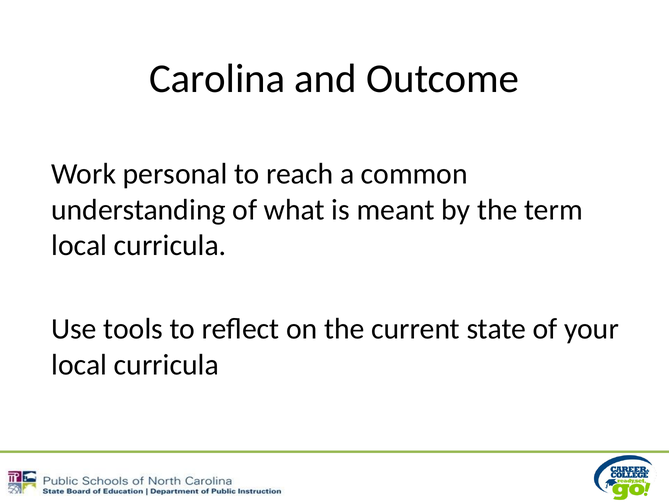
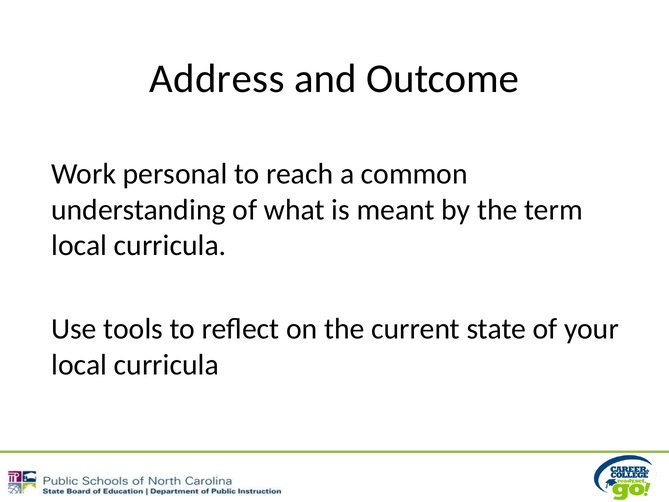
Carolina: Carolina -> Address (217, 79)
